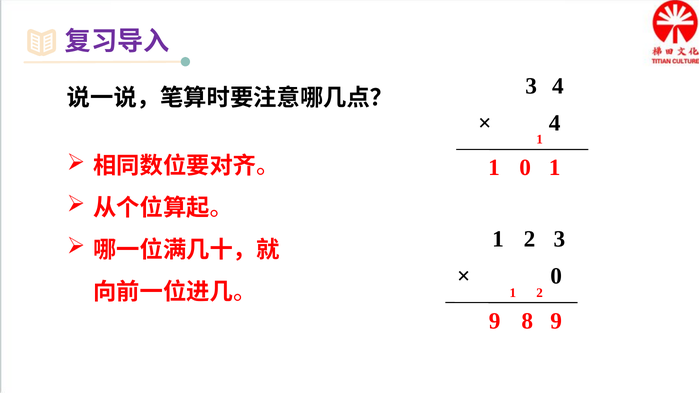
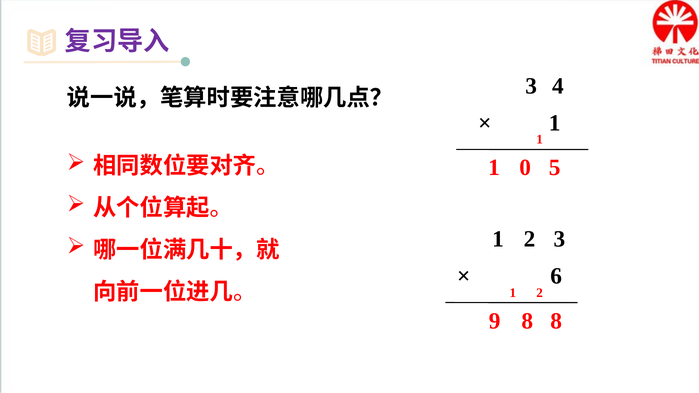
4: 4 -> 1 (555, 123)
0 1: 1 -> 5 (555, 168)
0: 0 -> 6 (556, 276)
8 9: 9 -> 8 (556, 321)
